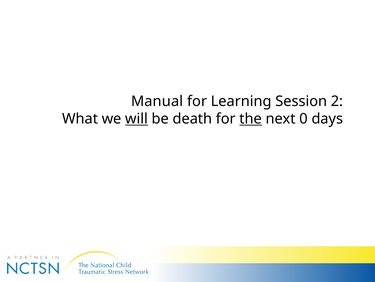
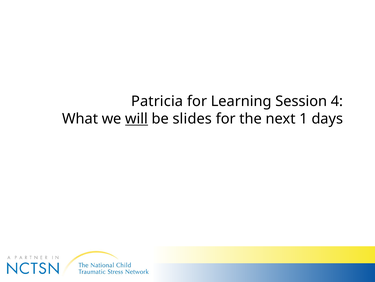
Manual: Manual -> Patricia (157, 101)
2: 2 -> 4 (337, 101)
death: death -> slides (192, 119)
the underline: present -> none (251, 119)
0: 0 -> 1 (304, 119)
